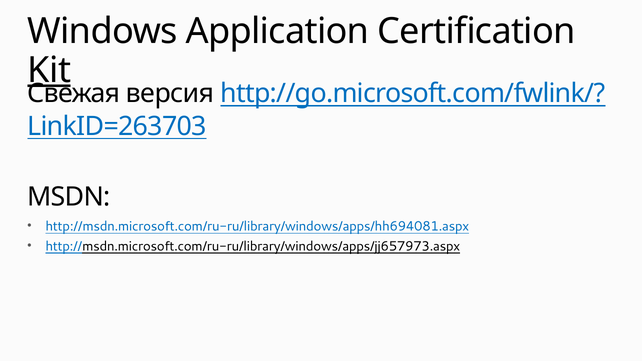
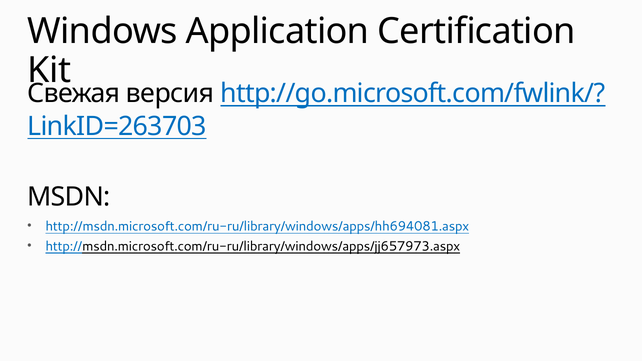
Kit underline: present -> none (49, 70)
